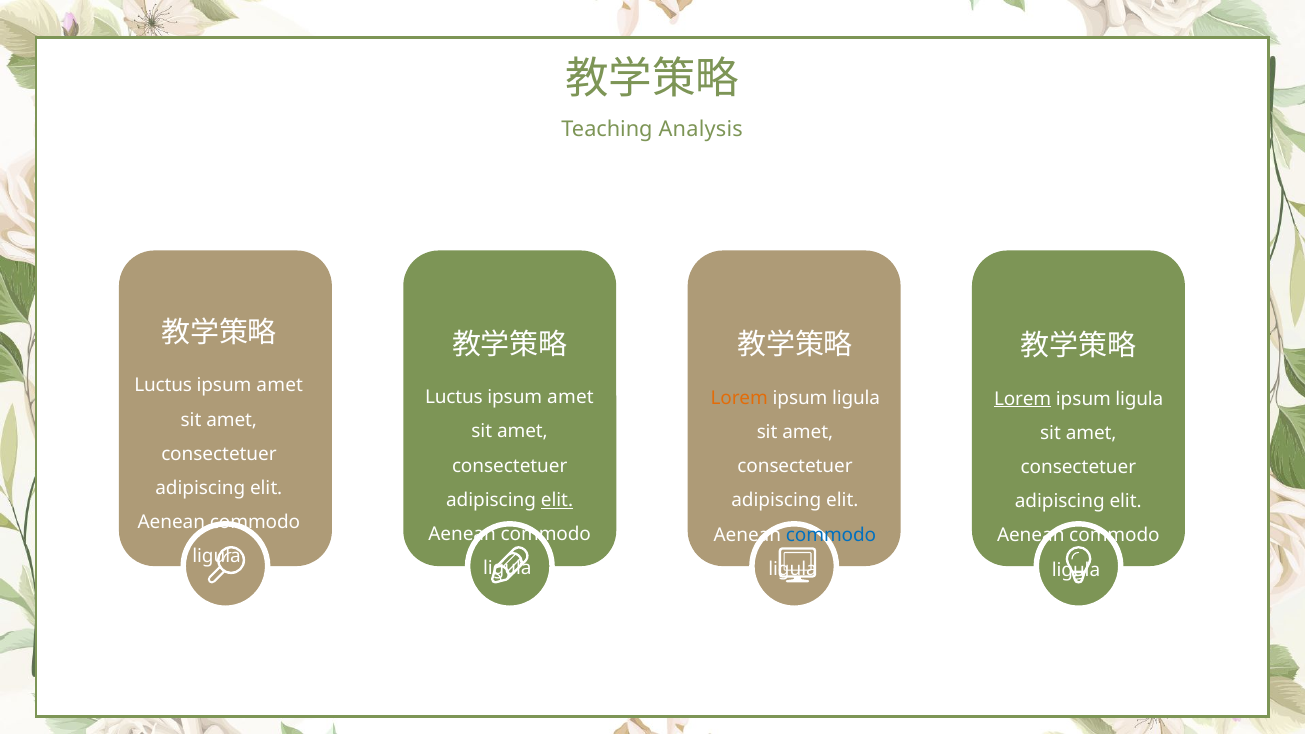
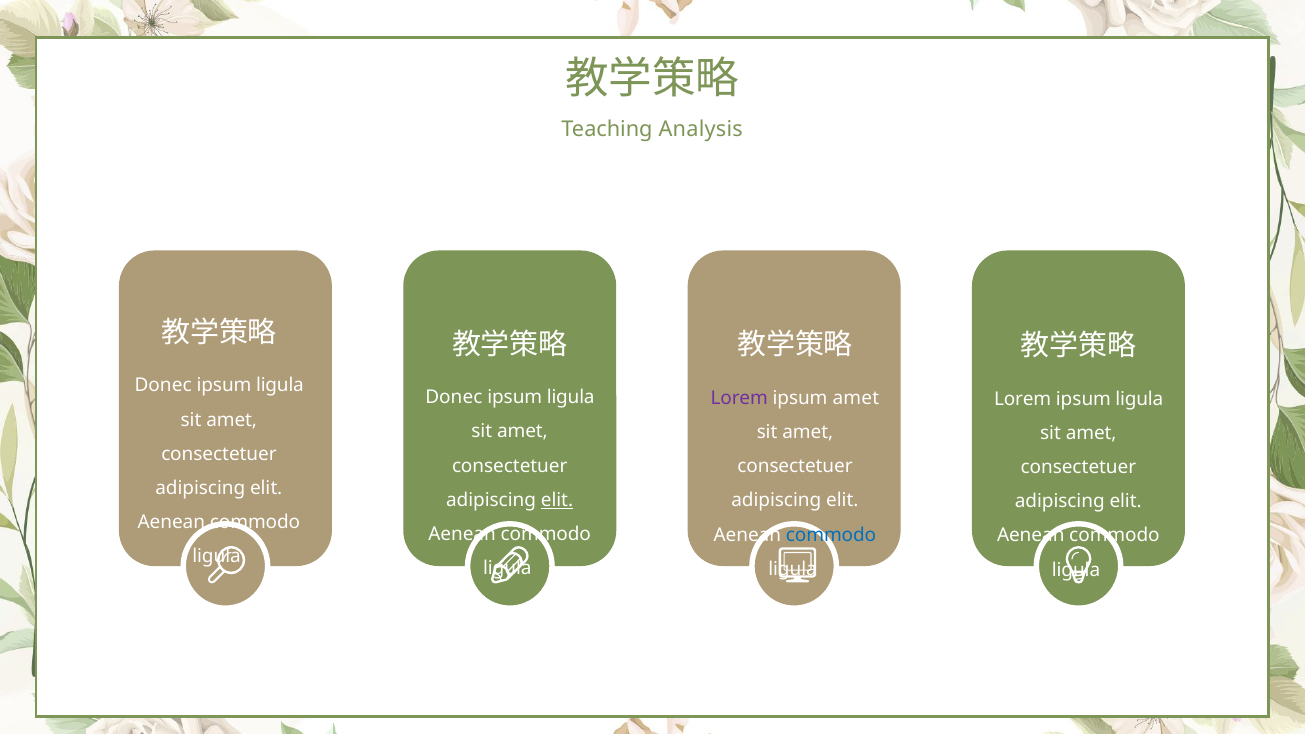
Luctus: Luctus -> Donec (163, 386)
amet: amet -> ligula (280, 386)
Luctus: Luctus -> Donec (454, 398)
amet: amet -> ligula (571, 398)
Lorem colour: orange -> purple (739, 398)
ligula: ligula -> amet (856, 398)
Lorem underline: present -> none (1023, 399)
